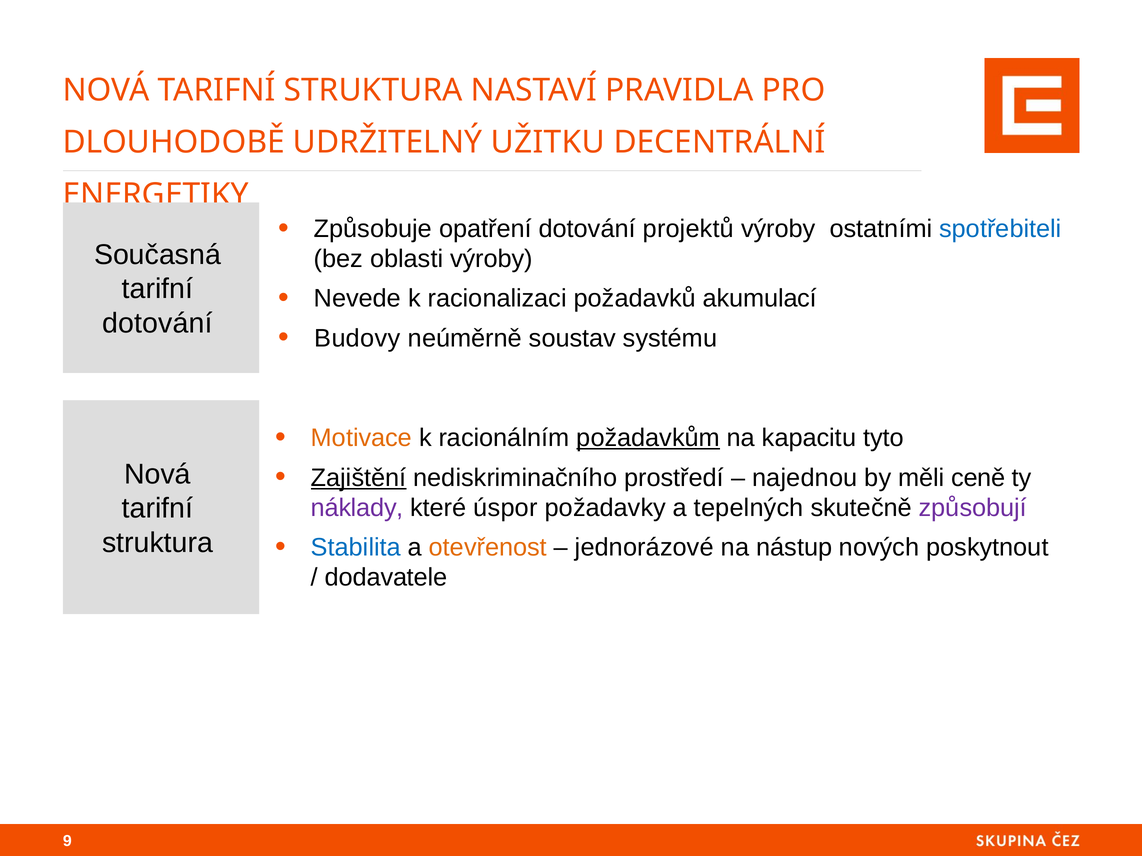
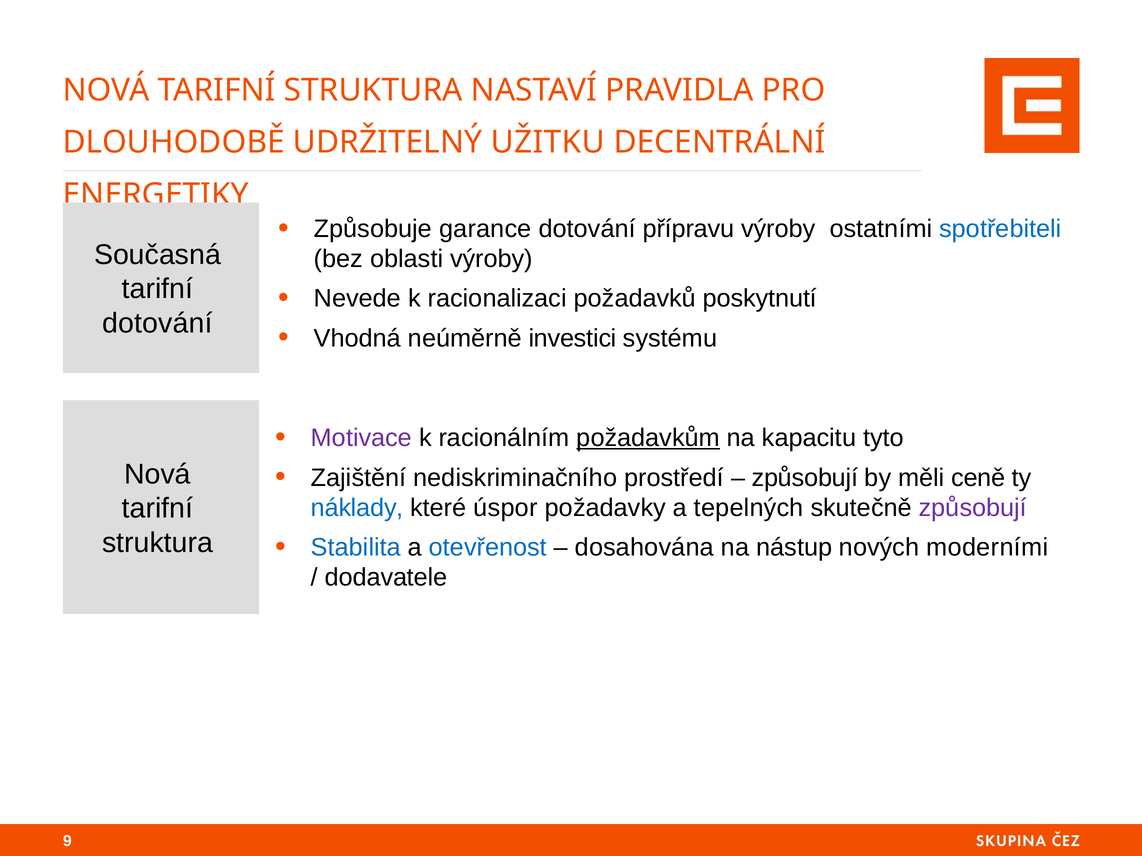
opatření: opatření -> garance (485, 229)
projektů: projektů -> přípravu (689, 229)
akumulací: akumulací -> poskytnutí (760, 299)
Budovy: Budovy -> Vhodná (357, 338)
soustav: soustav -> investici (573, 338)
Motivace colour: orange -> purple (361, 438)
Zajištění underline: present -> none (359, 478)
najednou: najednou -> způsobují (805, 478)
náklady colour: purple -> blue (357, 508)
otevřenost colour: orange -> blue (488, 548)
jednorázové: jednorázové -> dosahována (644, 548)
poskytnout: poskytnout -> moderními (987, 548)
